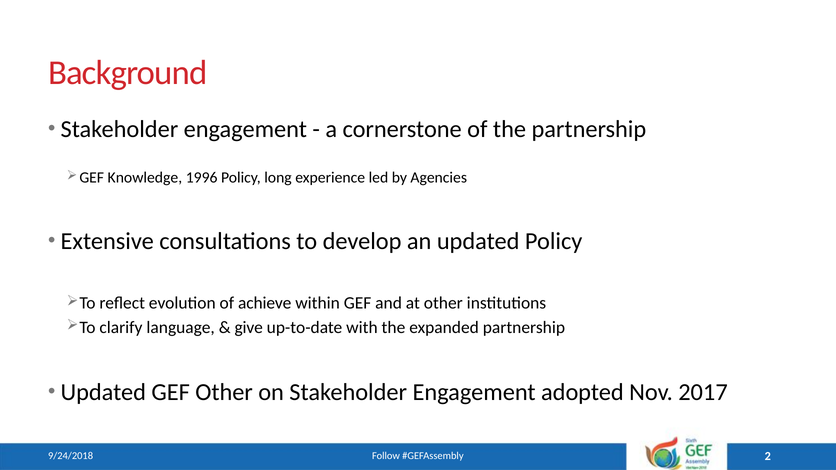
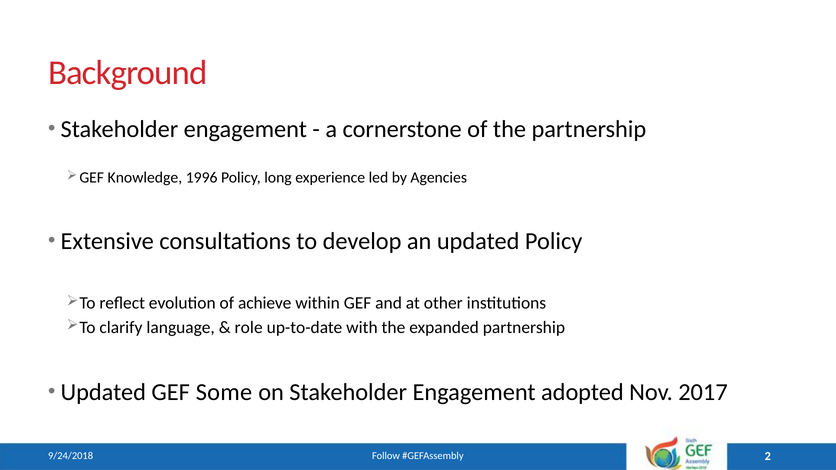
give: give -> role (249, 328)
GEF Other: Other -> Some (224, 392)
